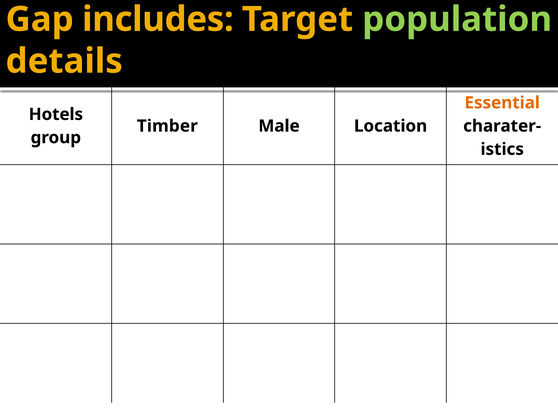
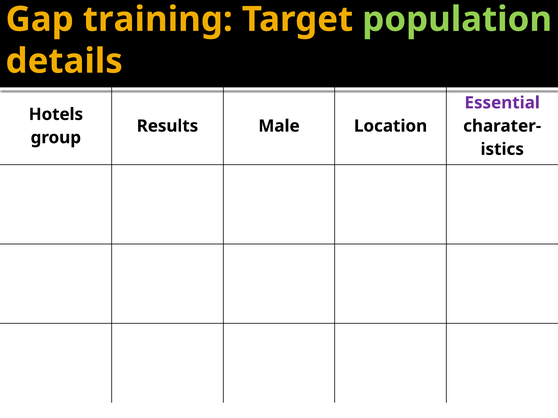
includes: includes -> training (158, 19)
Essential colour: orange -> purple (502, 103)
Timber: Timber -> Results (167, 126)
